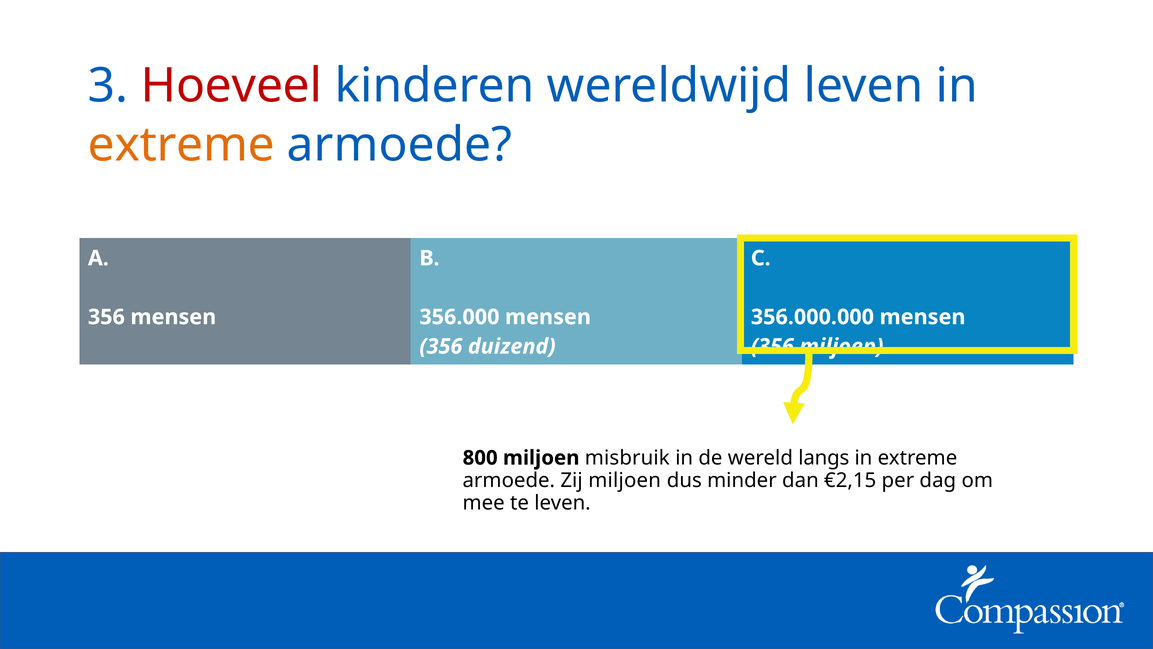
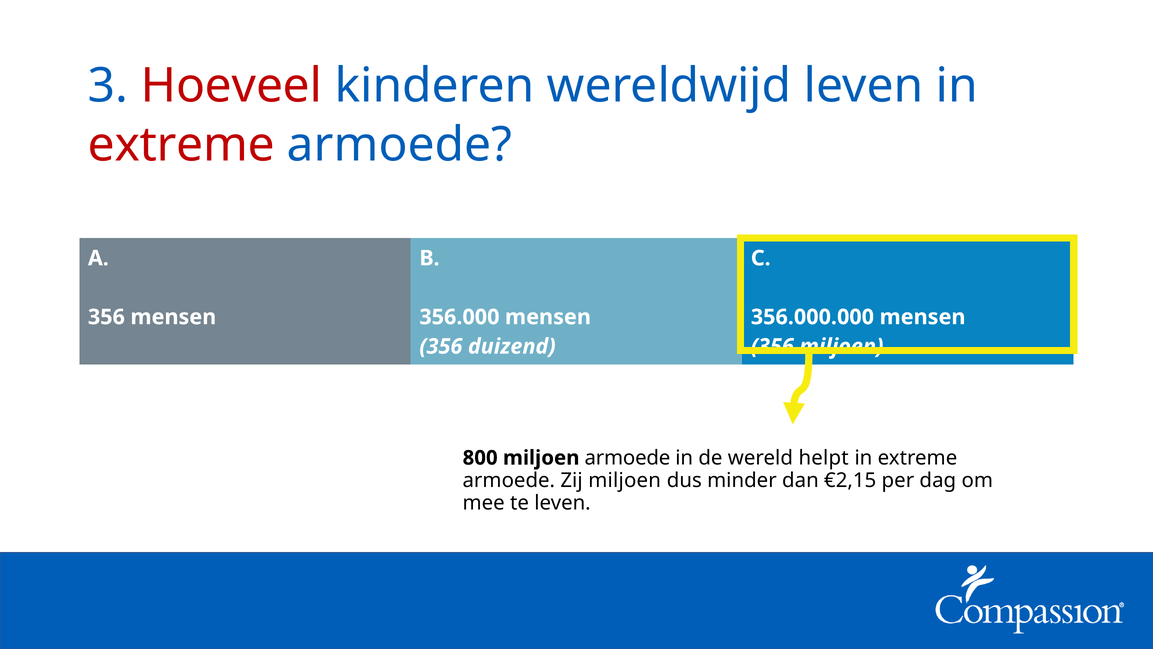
extreme colour: orange -> red (181, 145)
miljoen misbruik: misbruik -> armoede (627, 458)
langs: langs -> helpt (824, 458)
